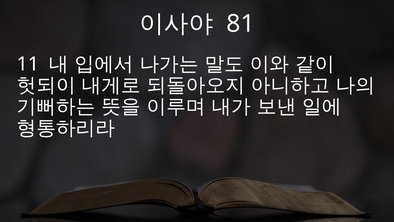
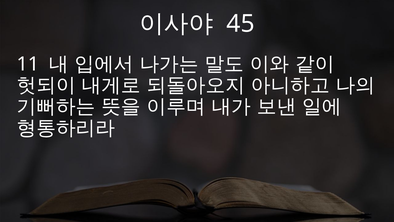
81: 81 -> 45 (241, 24)
